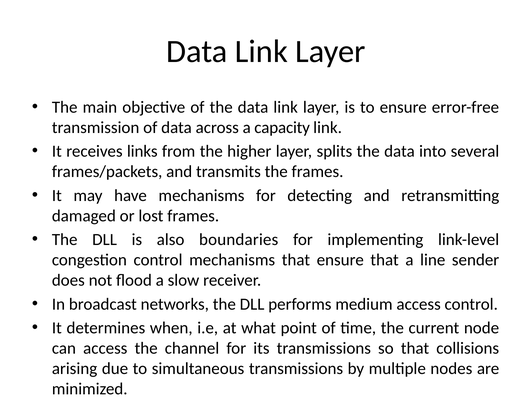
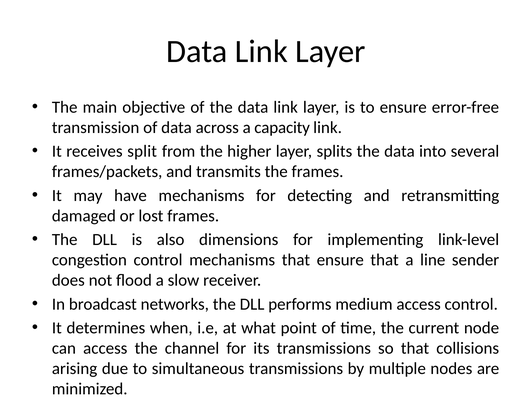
links: links -> split (142, 151)
boundaries: boundaries -> dimensions (239, 240)
